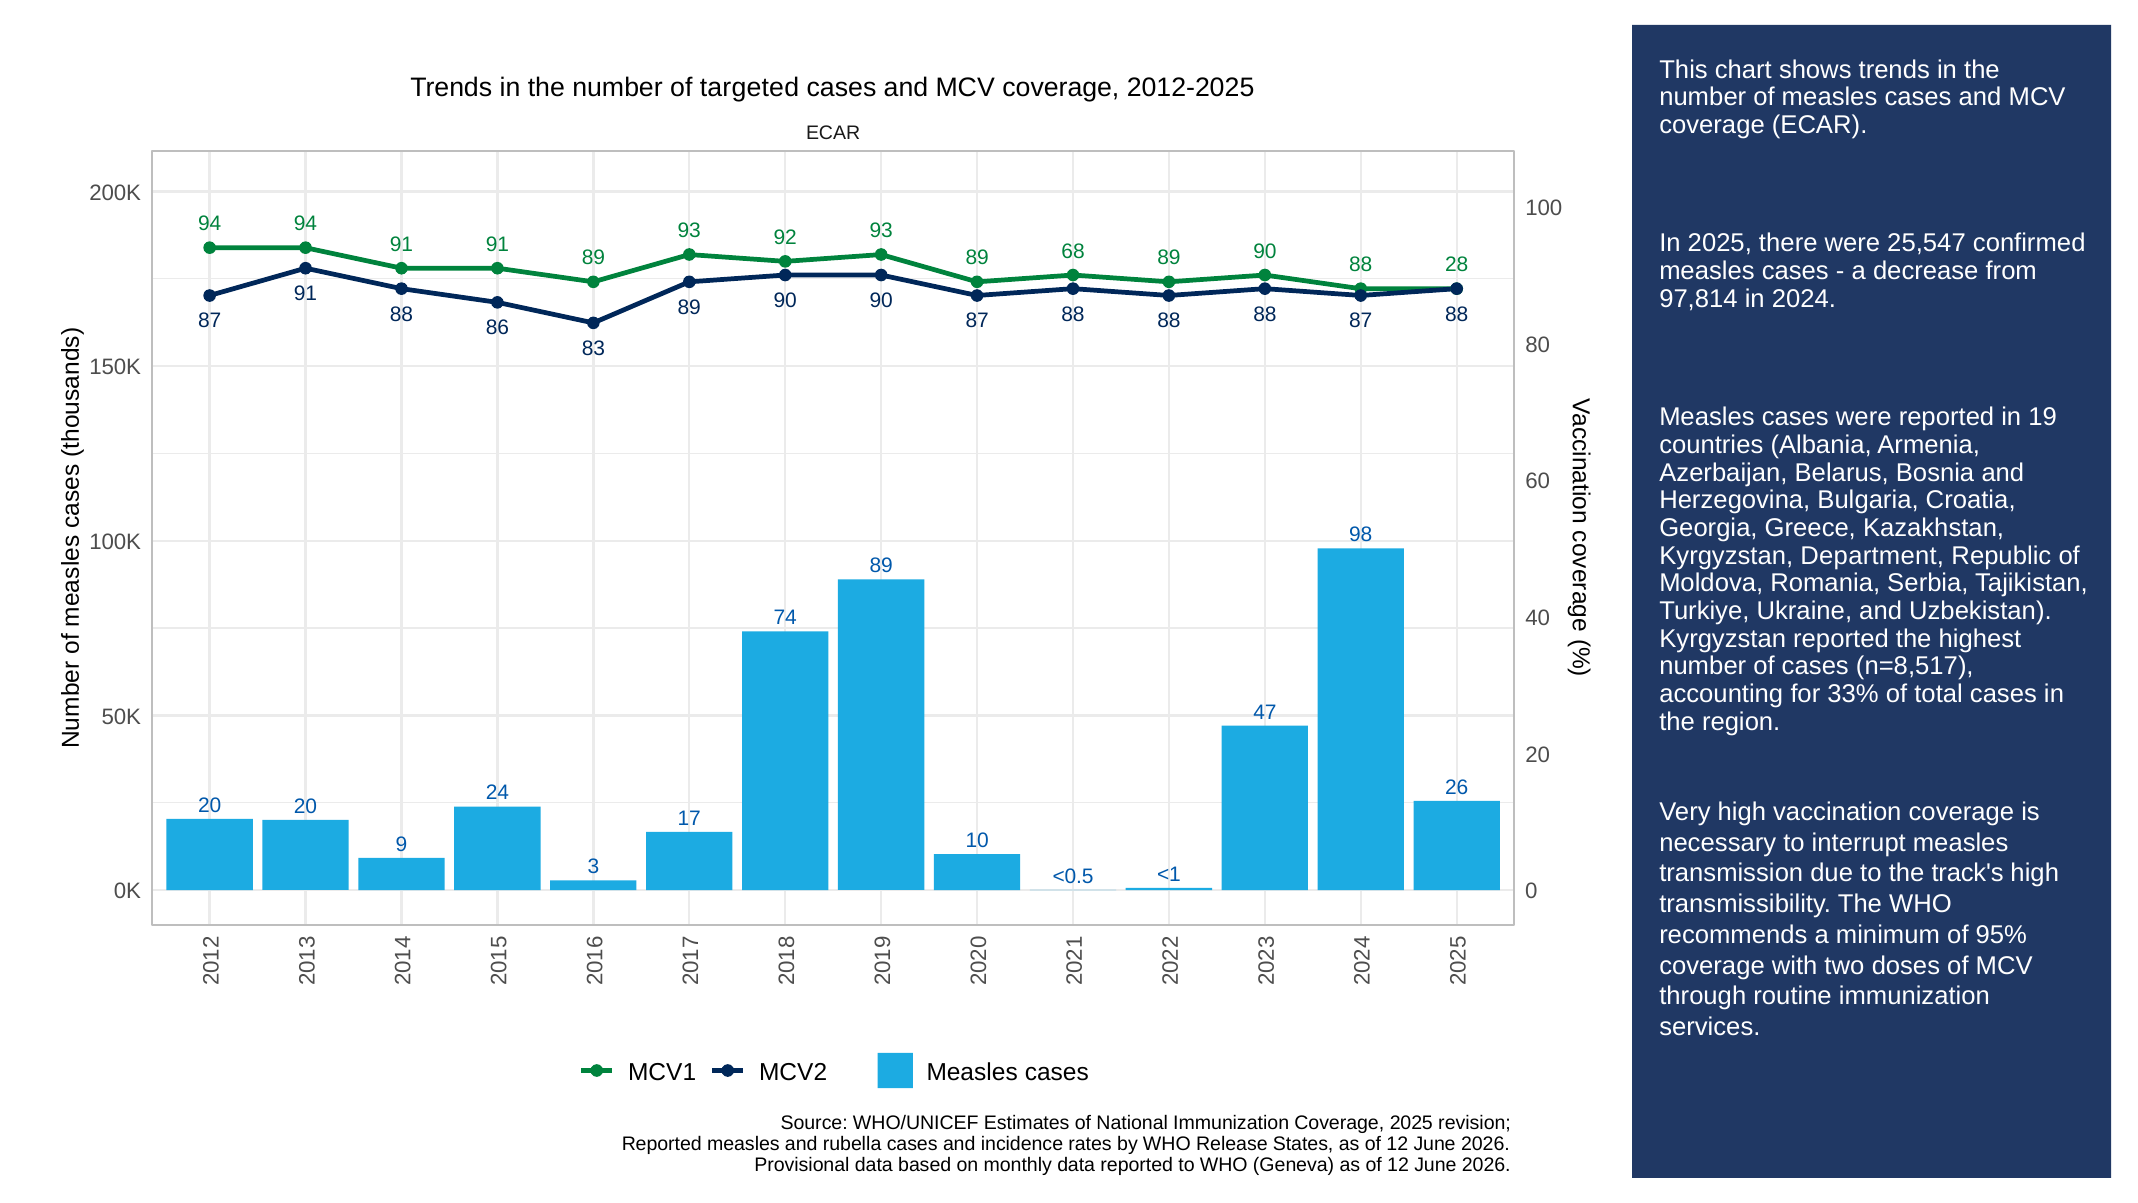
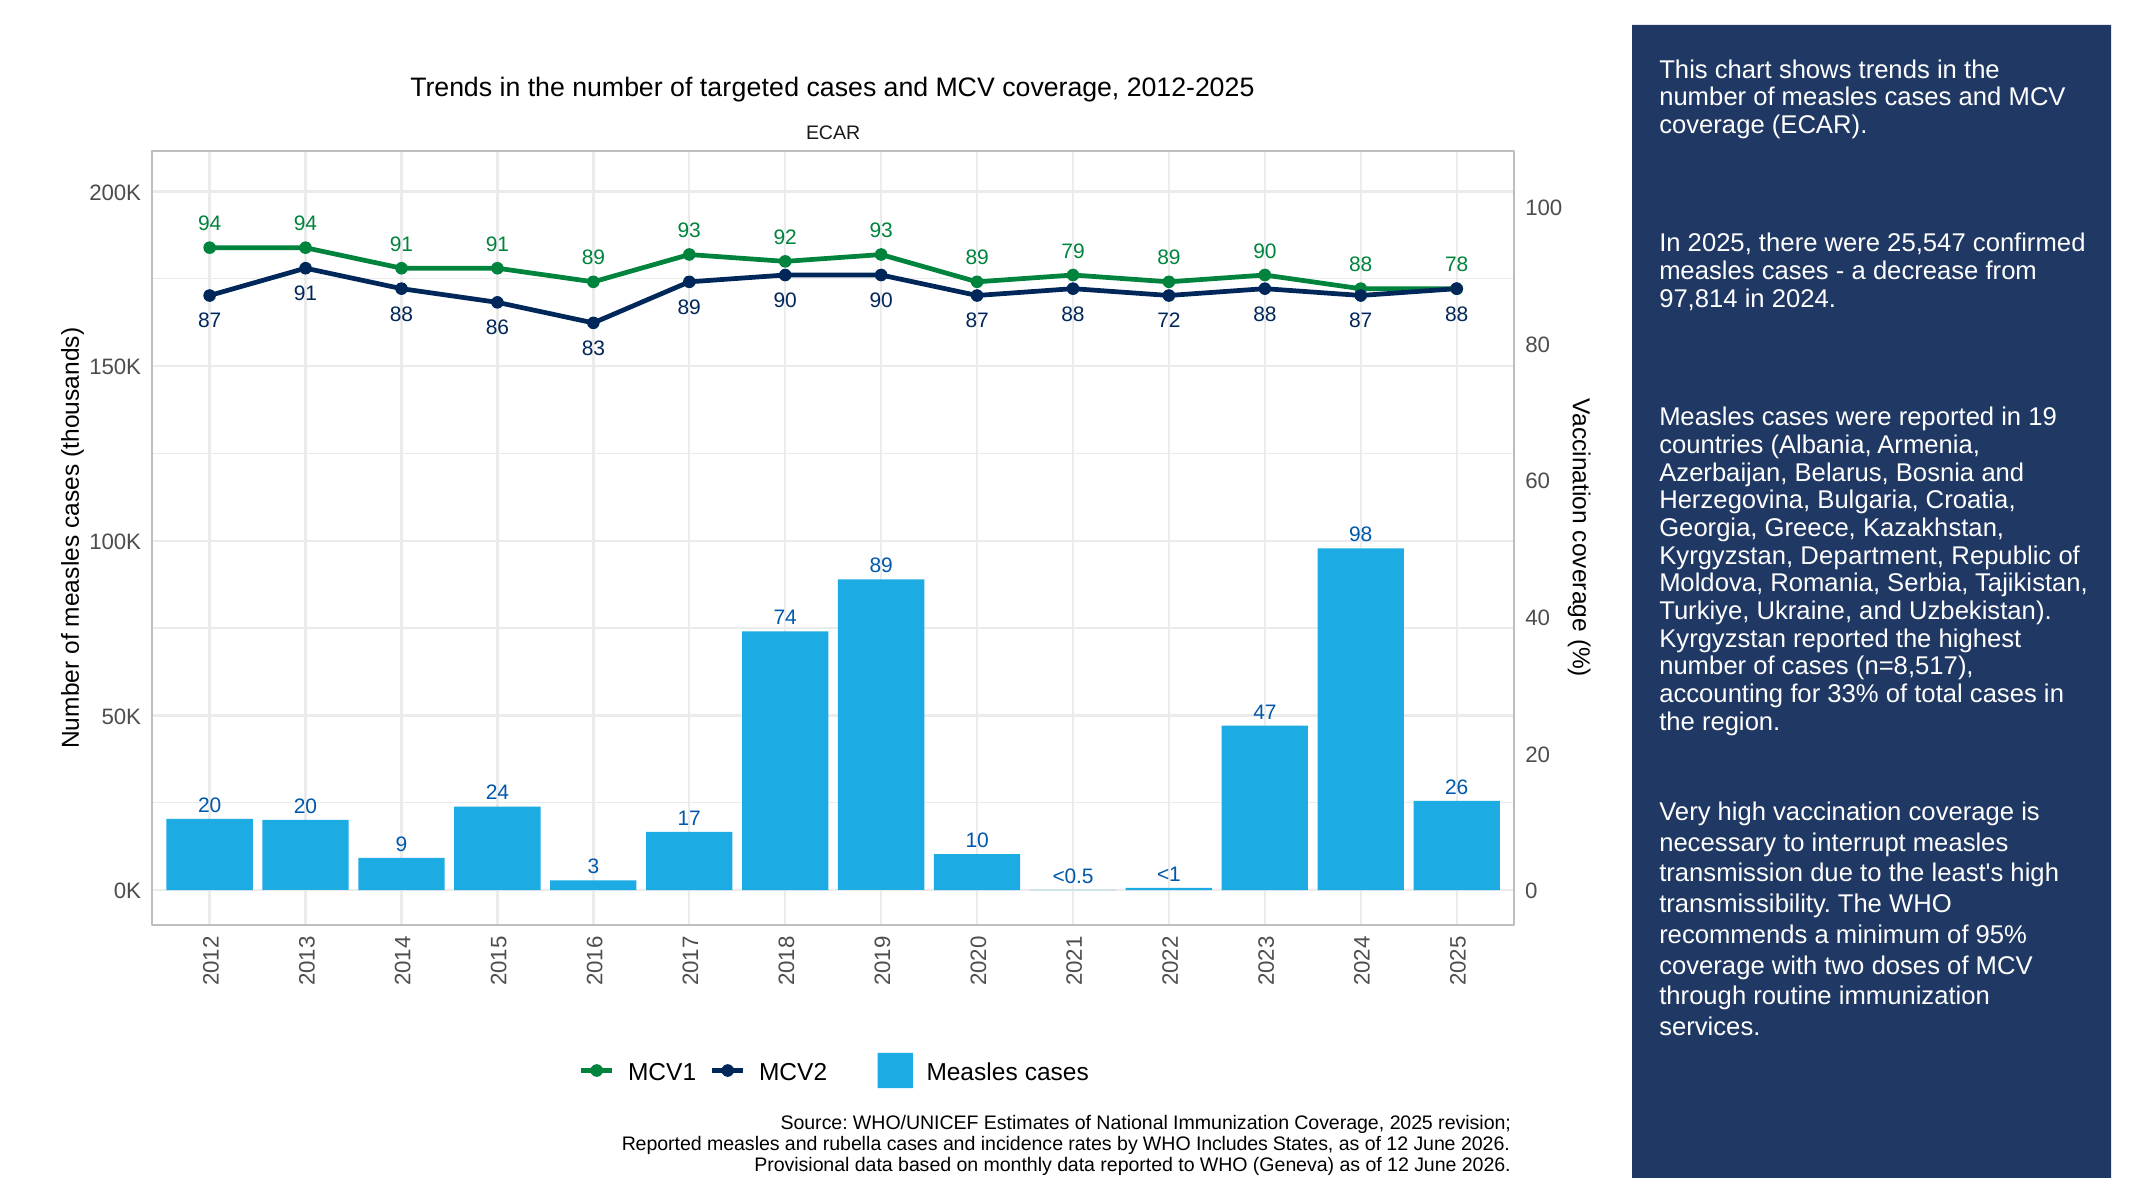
68: 68 -> 79 (1073, 251)
28: 28 -> 78 (1457, 265)
87 88 88: 88 -> 72 (1169, 321)
track's: track's -> least's (1967, 873)
Release: Release -> Includes (1232, 1143)
